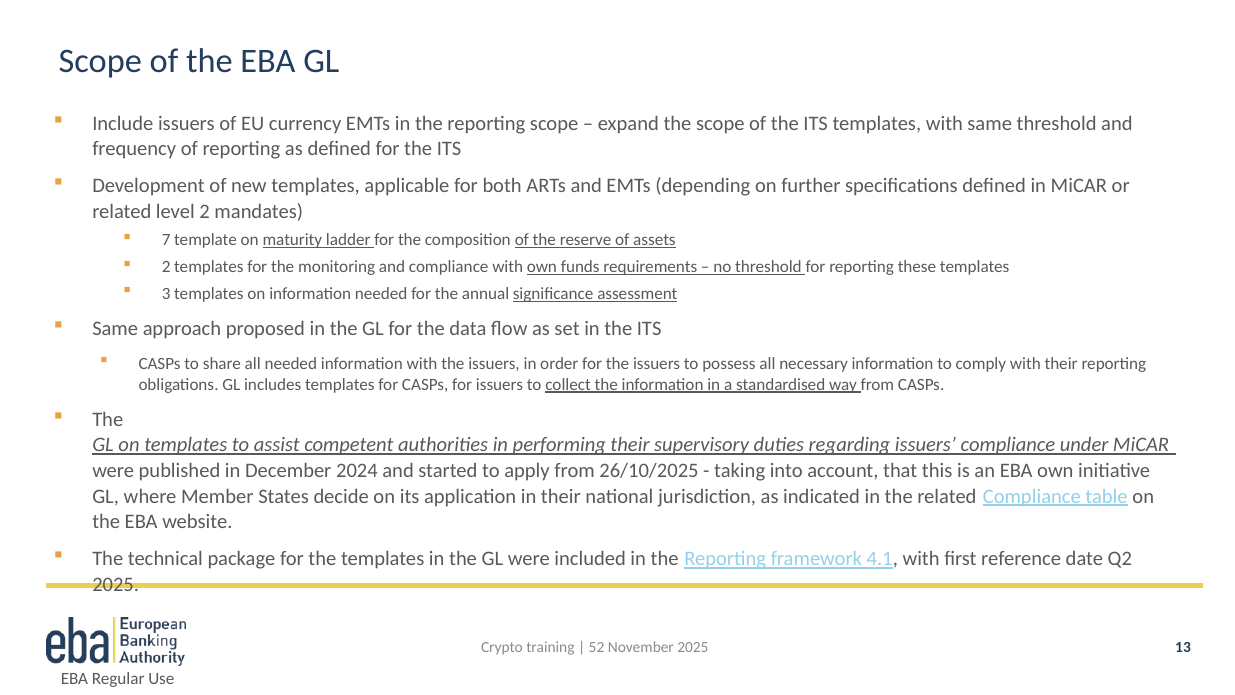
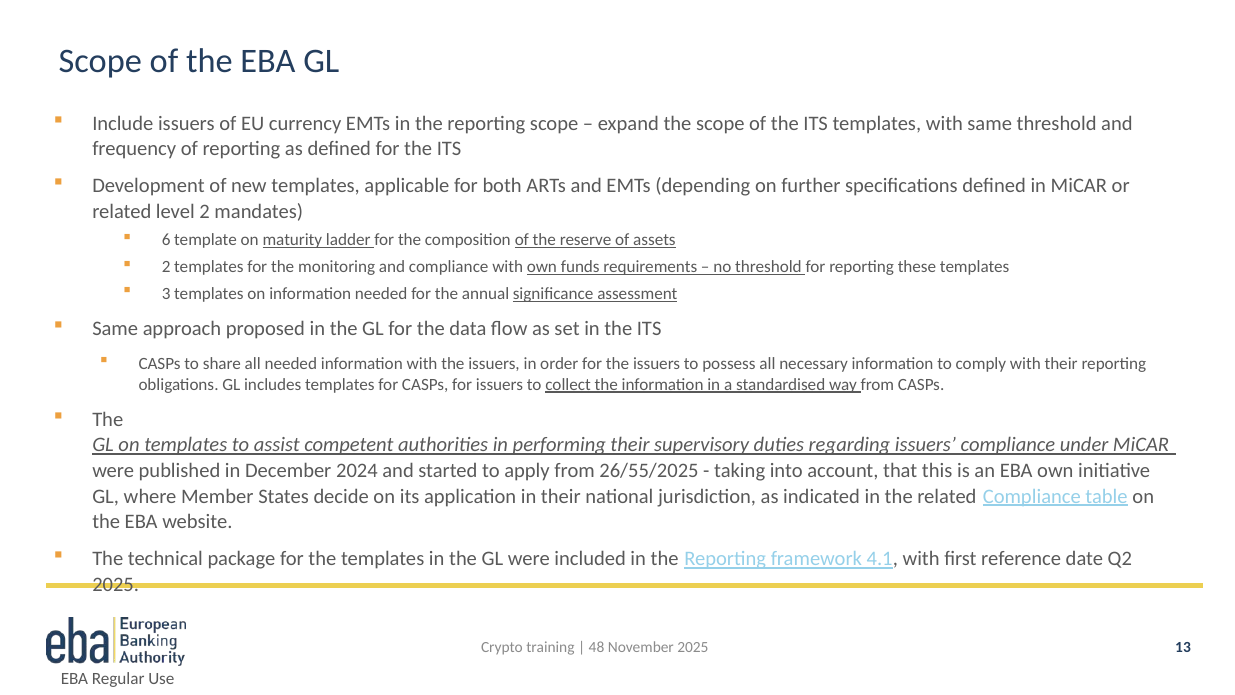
7: 7 -> 6 (166, 240)
26/10/2025: 26/10/2025 -> 26/55/2025 (649, 471)
52: 52 -> 48 (597, 647)
